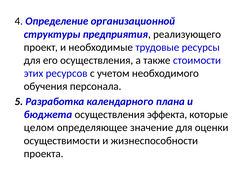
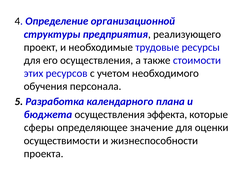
целом: целом -> сферы (39, 128)
